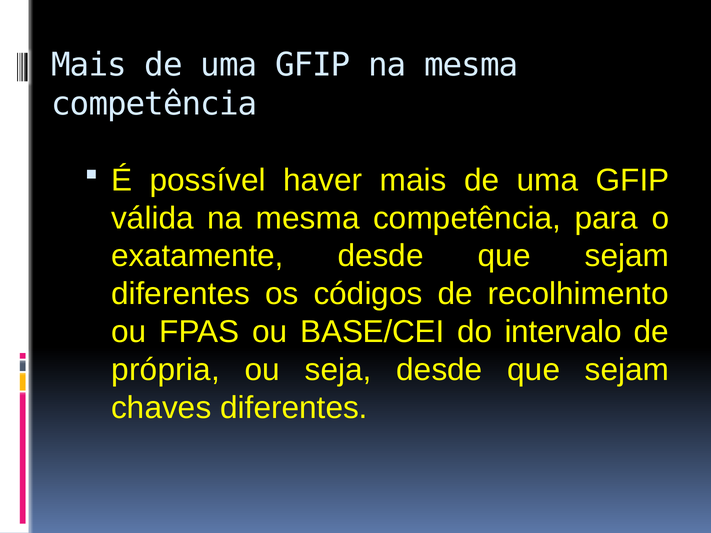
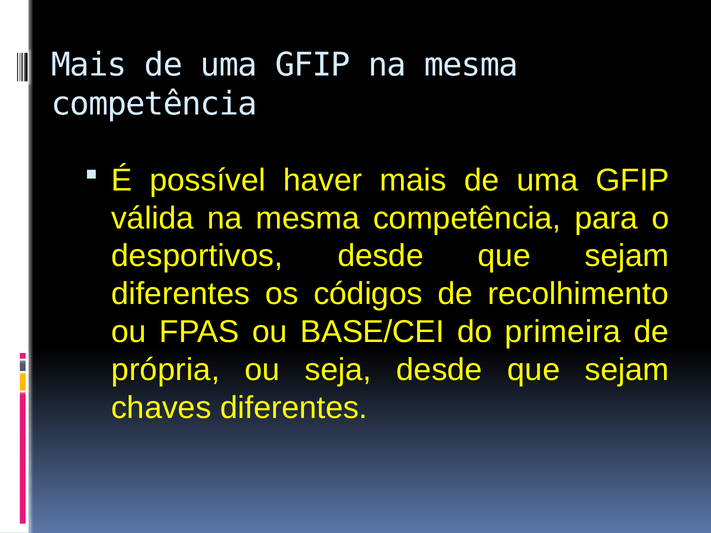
exatamente: exatamente -> desportivos (197, 256)
intervalo: intervalo -> primeira (563, 332)
